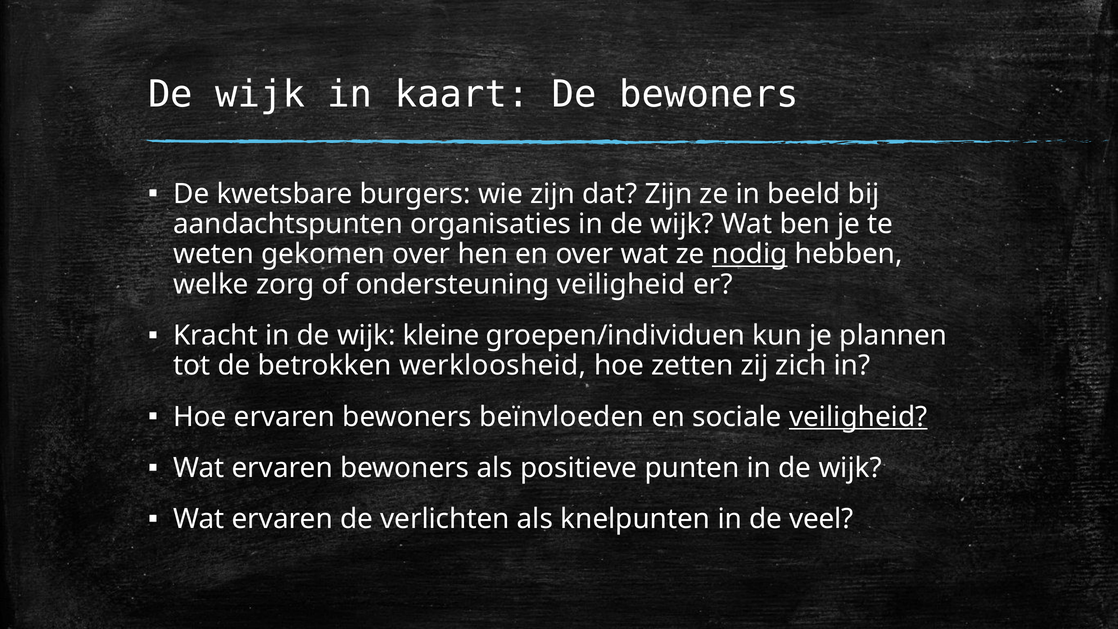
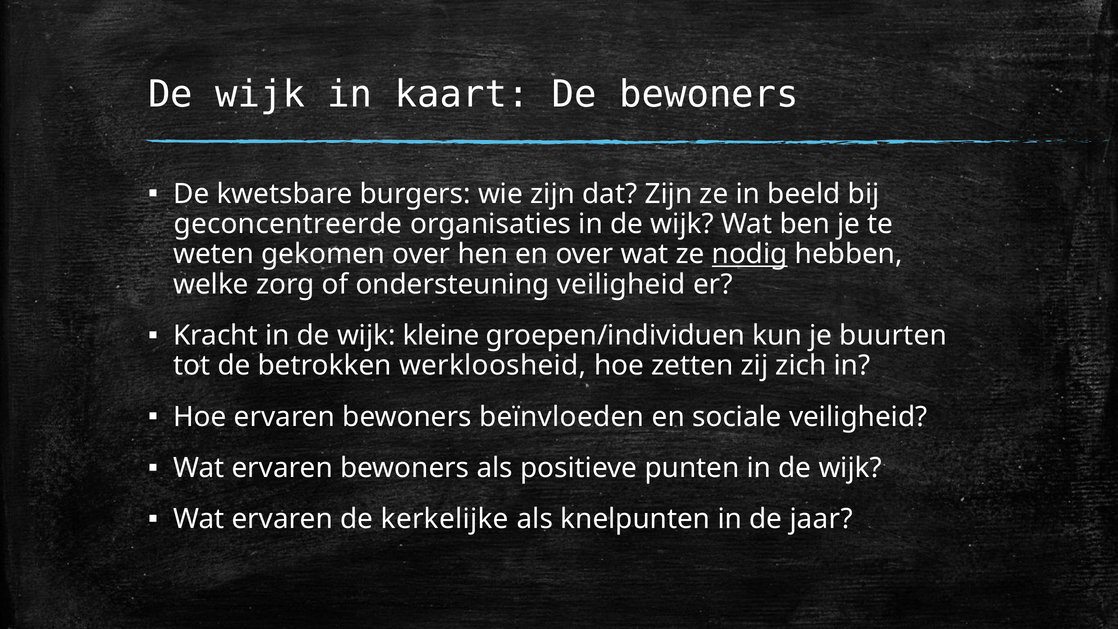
aandachtspunten: aandachtspunten -> geconcentreerde (288, 224)
plannen: plannen -> buurten (893, 336)
veiligheid underline: present -> none (858, 417)
verlichten: verlichten -> kerkelijke (445, 519)
veel: veel -> jaar (821, 519)
